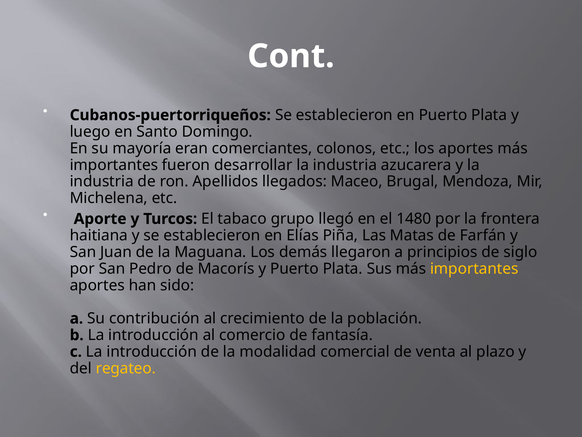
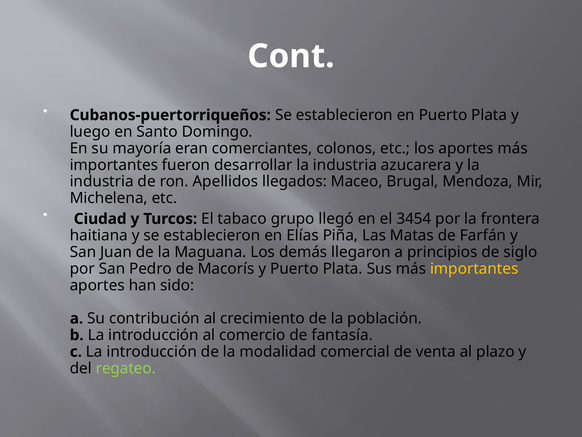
Aporte: Aporte -> Ciudad (100, 219)
1480: 1480 -> 3454 (414, 219)
regateo colour: yellow -> light green (126, 368)
